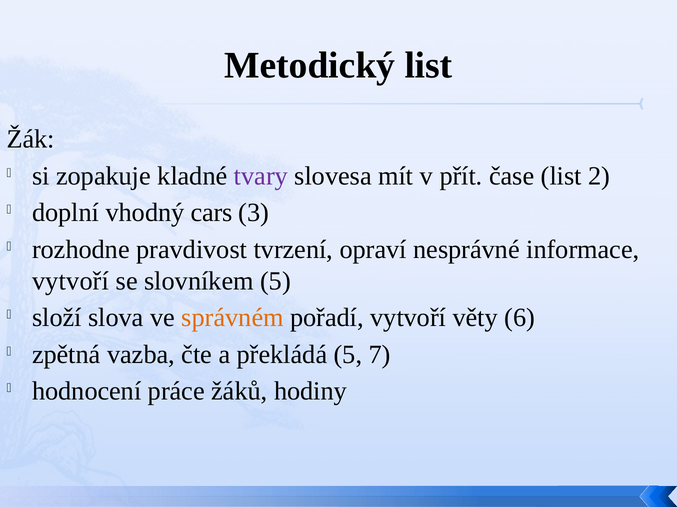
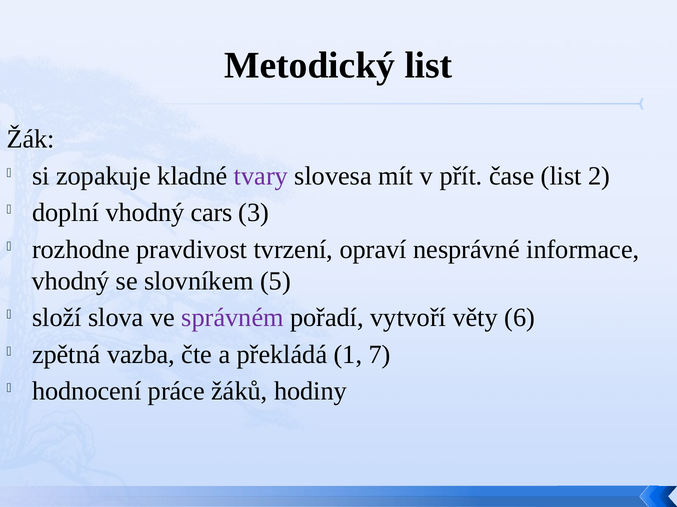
vytvoří: vytvoří -> vhodný (71, 281)
správném colour: orange -> purple (233, 318)
překládá 5: 5 -> 1 (348, 355)
